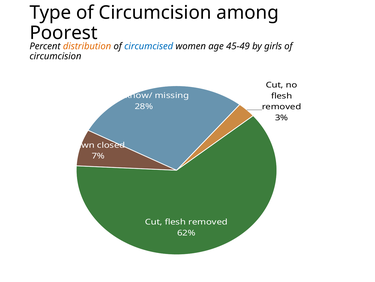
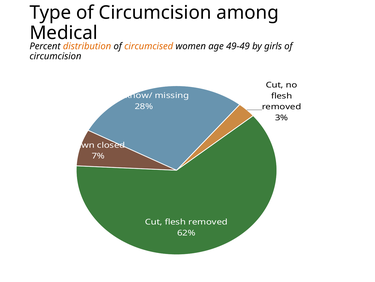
Poorest: Poorest -> Medical (64, 33)
circumcised colour: blue -> orange (149, 46)
45-49: 45-49 -> 49-49 (238, 46)
